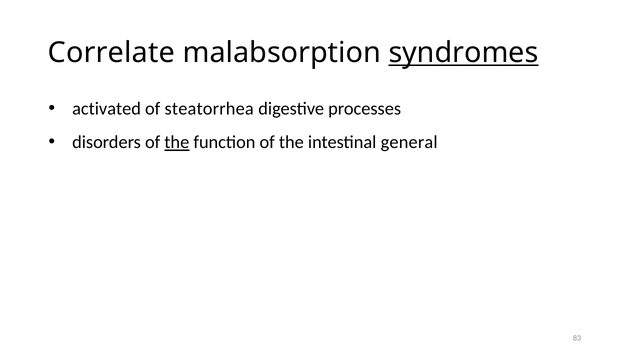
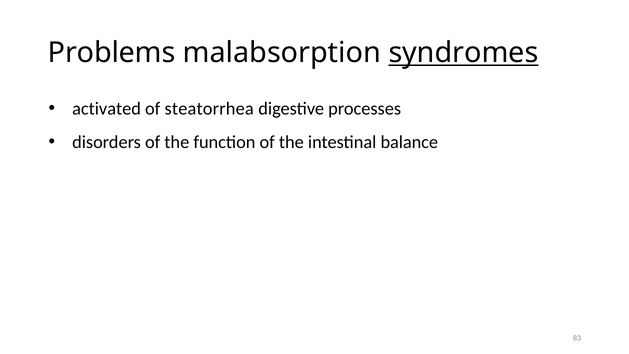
Correlate: Correlate -> Problems (112, 53)
the underline: present -> none (177, 142)
general: general -> balance (409, 142)
